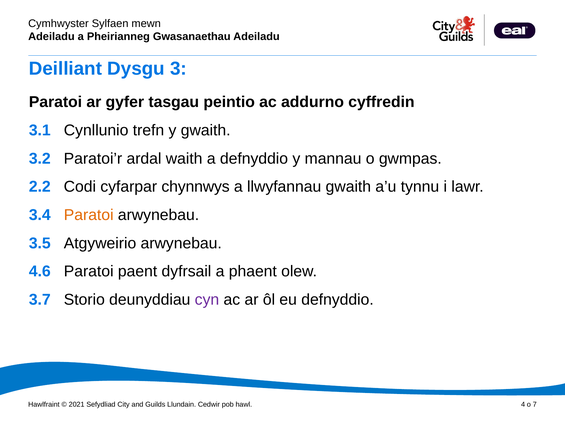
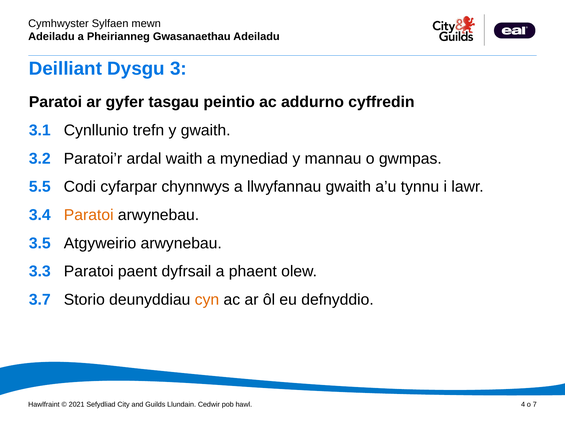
a defnyddio: defnyddio -> mynediad (254, 159)
2.2: 2.2 -> 5.5 (40, 187)
4.6: 4.6 -> 3.3 (40, 272)
cyn colour: purple -> orange (207, 300)
